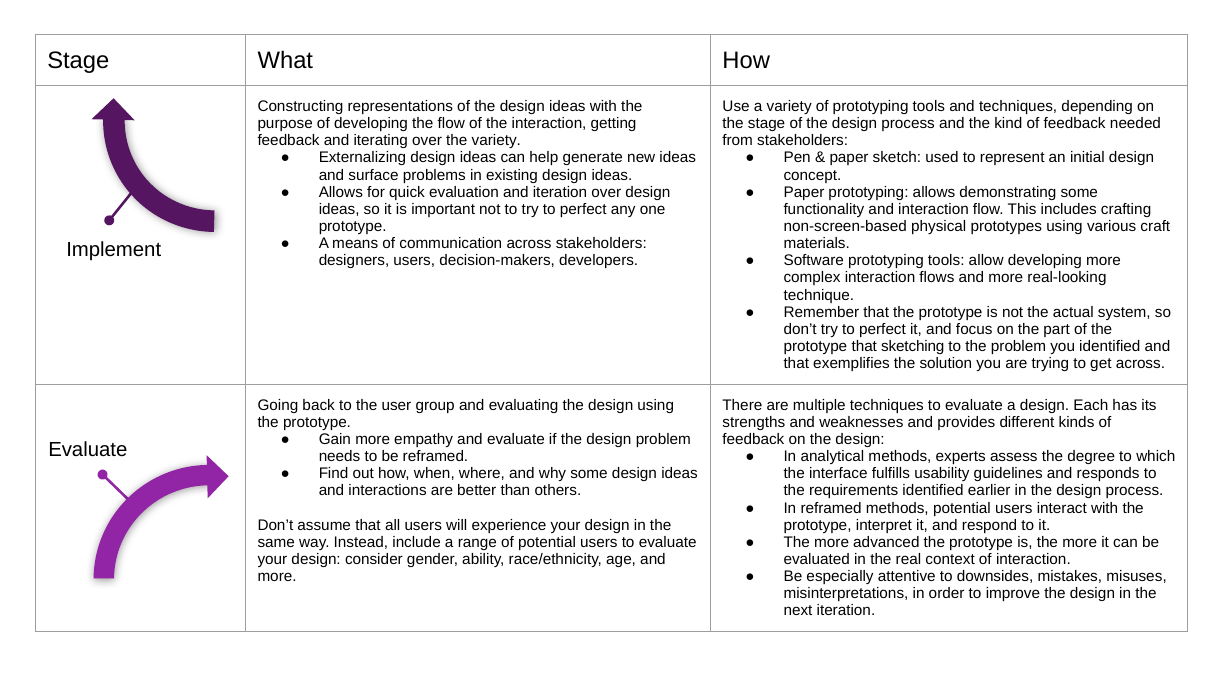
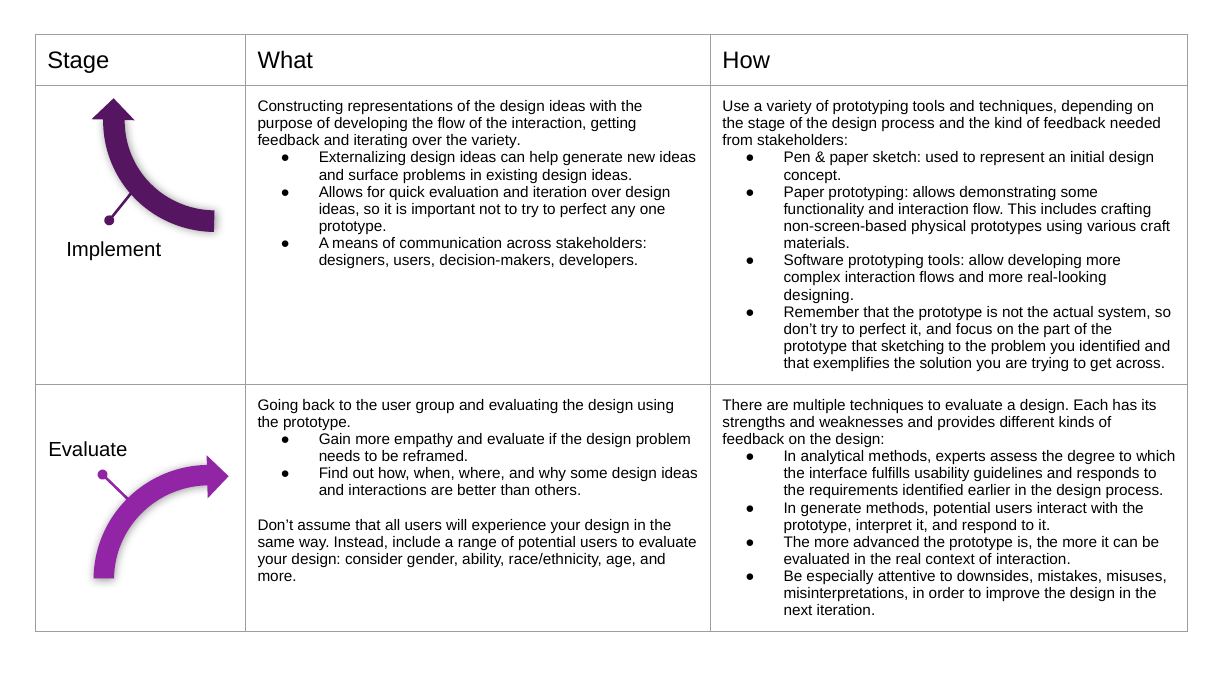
technique: technique -> designing (819, 295)
In reframed: reframed -> generate (831, 508)
